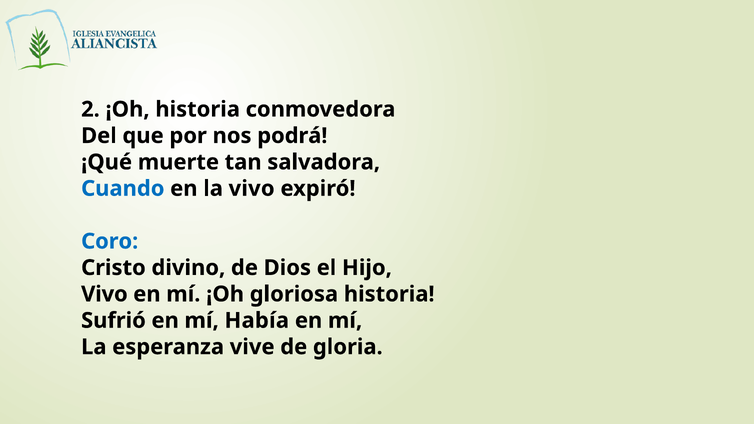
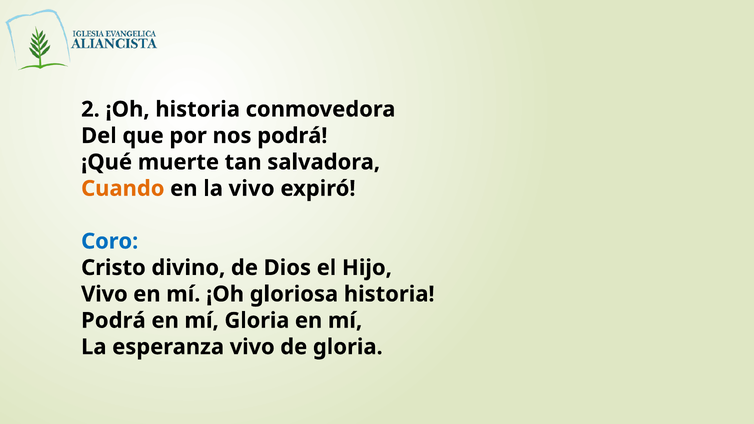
Cuando colour: blue -> orange (123, 189)
Sufrió: Sufrió -> Podrá (113, 321)
mí Había: Había -> Gloria (257, 321)
esperanza vive: vive -> vivo (252, 347)
